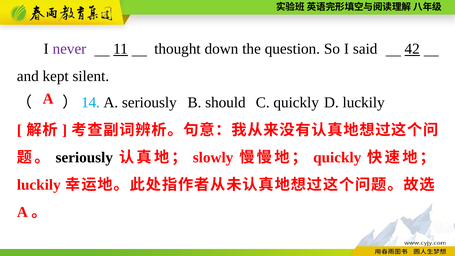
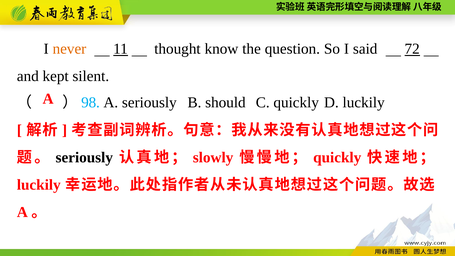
never colour: purple -> orange (69, 49)
down: down -> know (221, 49)
42: 42 -> 72 (412, 49)
14: 14 -> 98 (91, 103)
